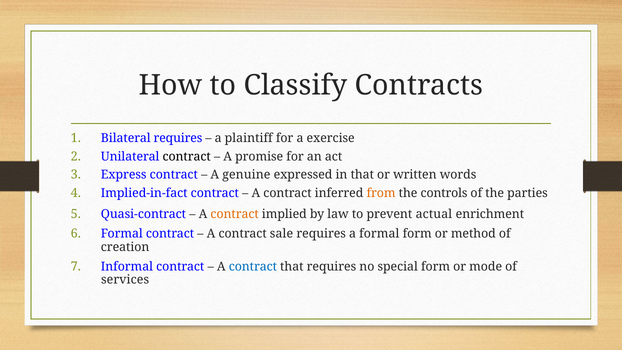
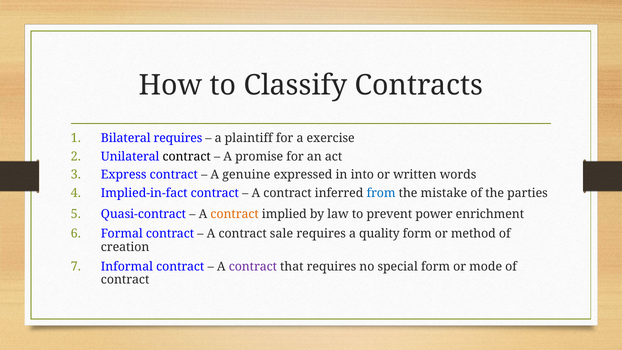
in that: that -> into (362, 175)
from colour: orange -> blue (381, 193)
controls: controls -> mistake (444, 193)
actual: actual -> power (434, 214)
a formal: formal -> quality (379, 234)
contract colour: blue -> purple (253, 266)
services: services -> contract (125, 280)
